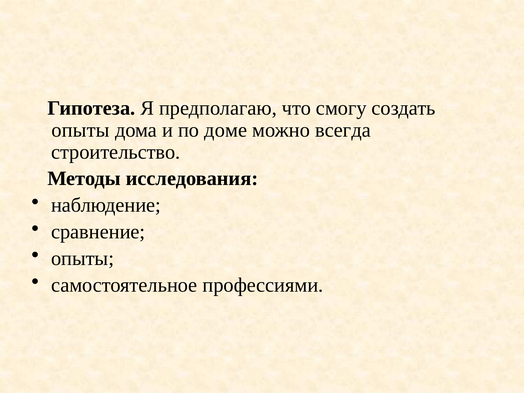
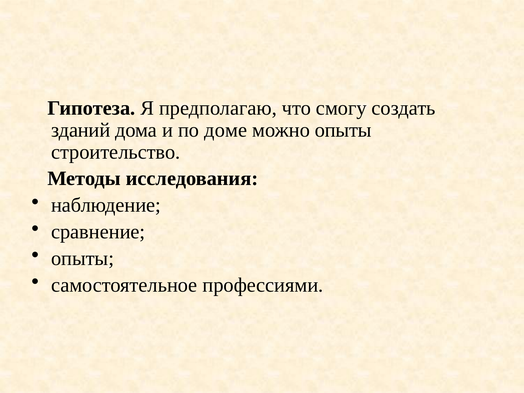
опыты: опыты -> зданий (81, 130)
можно всегда: всегда -> опыты (343, 130)
